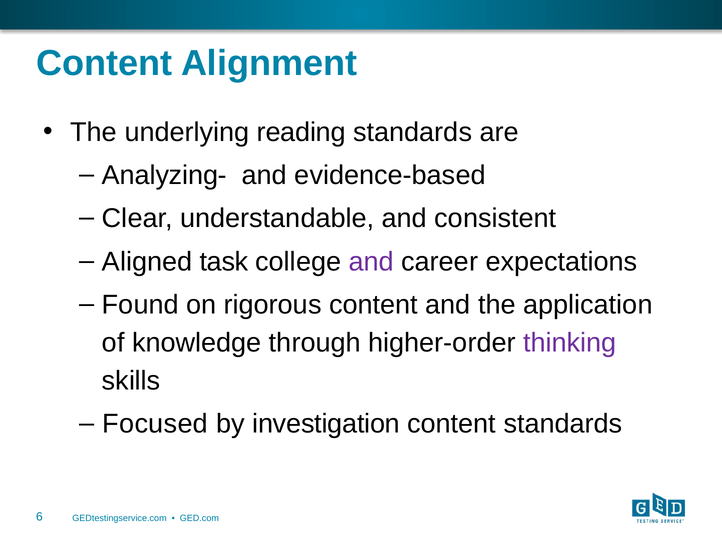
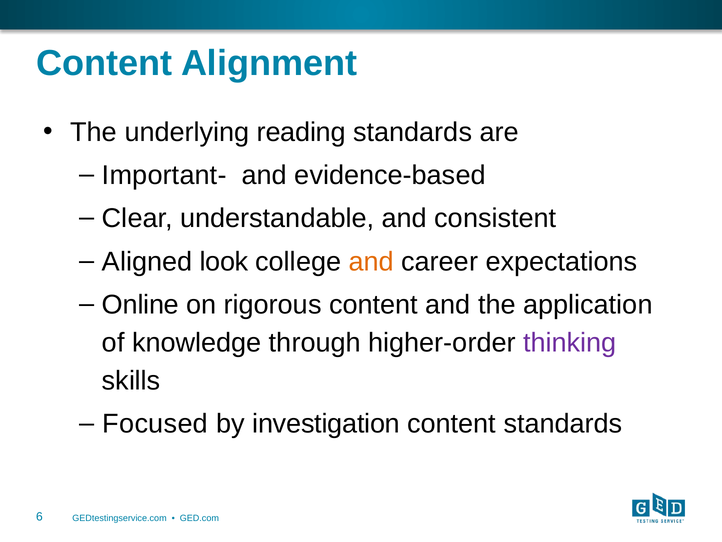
Analyzing-: Analyzing- -> Important- (164, 175)
task: task -> look (224, 261)
and colour: purple -> orange (371, 261)
Found: Found -> Online (140, 304)
